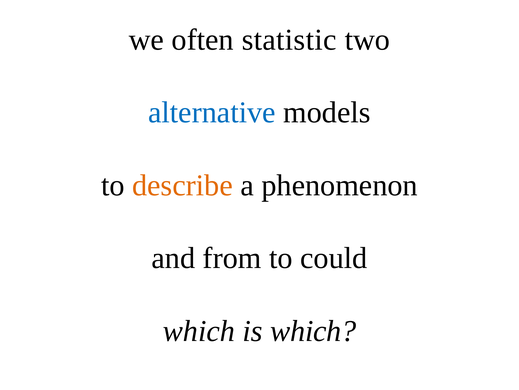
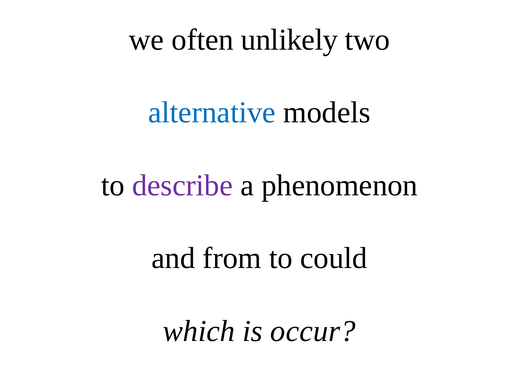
statistic: statistic -> unlikely (289, 40)
describe colour: orange -> purple (182, 185)
is which: which -> occur (313, 330)
